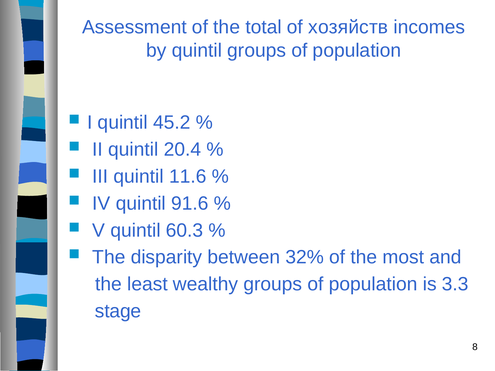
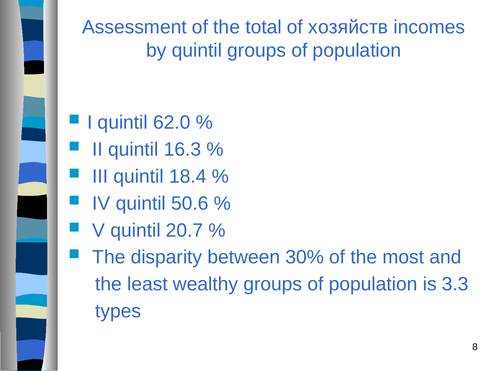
45.2: 45.2 -> 62.0 (172, 123)
20.4: 20.4 -> 16.3 (182, 150)
11.6: 11.6 -> 18.4 (188, 177)
91.6: 91.6 -> 50.6 (190, 204)
60.3: 60.3 -> 20.7 (185, 231)
32%: 32% -> 30% (305, 257)
stage: stage -> types (118, 311)
